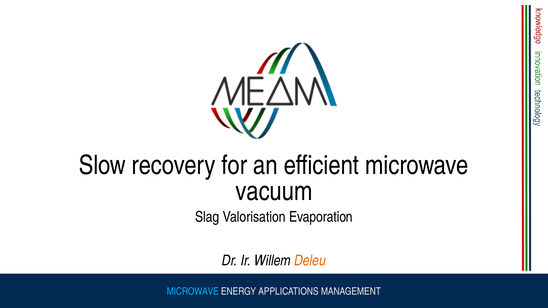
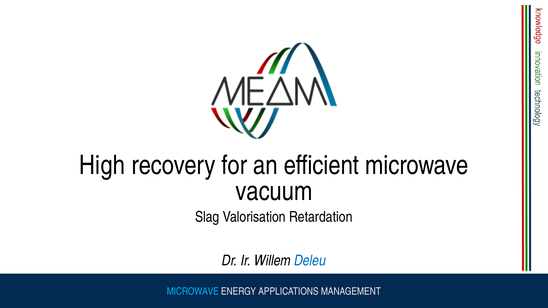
Slow: Slow -> High (102, 166)
Evaporation: Evaporation -> Retardation (321, 217)
Deleu colour: orange -> blue (310, 261)
